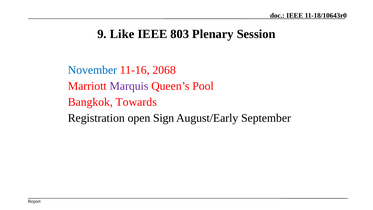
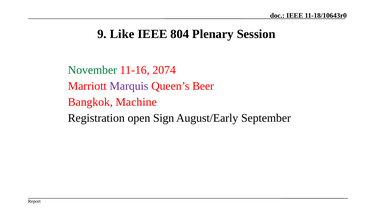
803: 803 -> 804 (180, 34)
November colour: blue -> green (92, 70)
2068: 2068 -> 2074 (164, 70)
Pool: Pool -> Beer (203, 86)
Towards: Towards -> Machine (136, 102)
